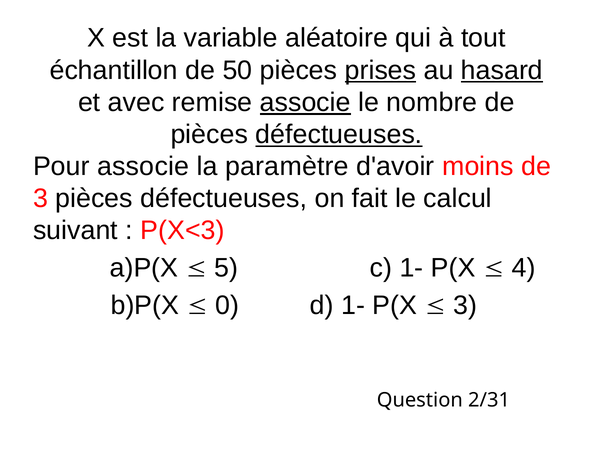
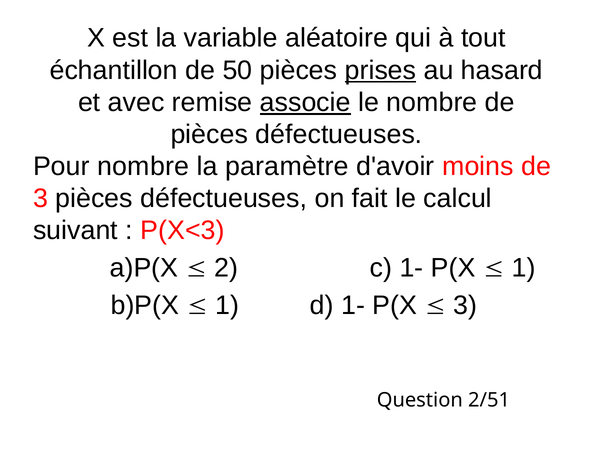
hasard underline: present -> none (502, 70)
défectueuses underline: present -> none (339, 135)
Pour associe: associe -> nombre (143, 166)
5: 5 -> 2 (226, 268)
4: 4 -> 1 (524, 268)
0: 0 -> 1 (227, 306)
2/31: 2/31 -> 2/51 (489, 400)
